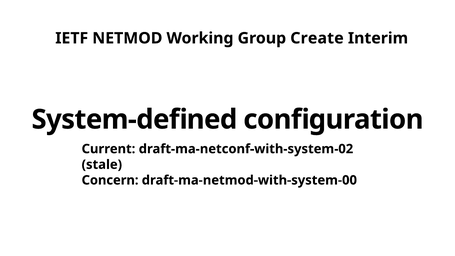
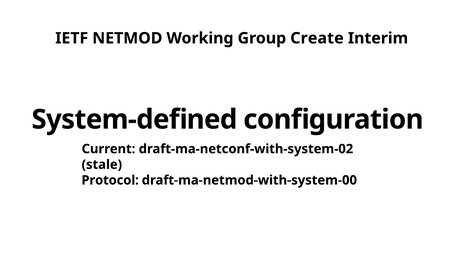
Concern: Concern -> Protocol (110, 180)
